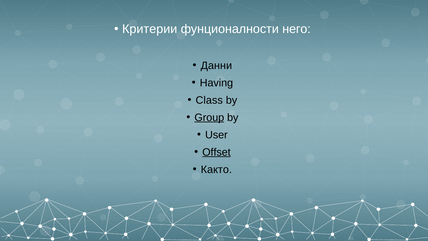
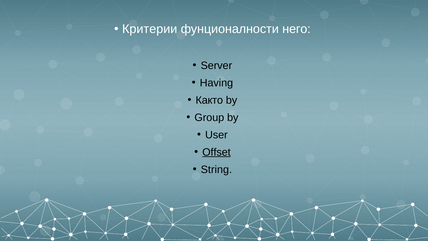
Данни: Данни -> Server (216, 66)
Class: Class -> Както (209, 100)
Group underline: present -> none (209, 117)
Както: Както -> String (216, 169)
